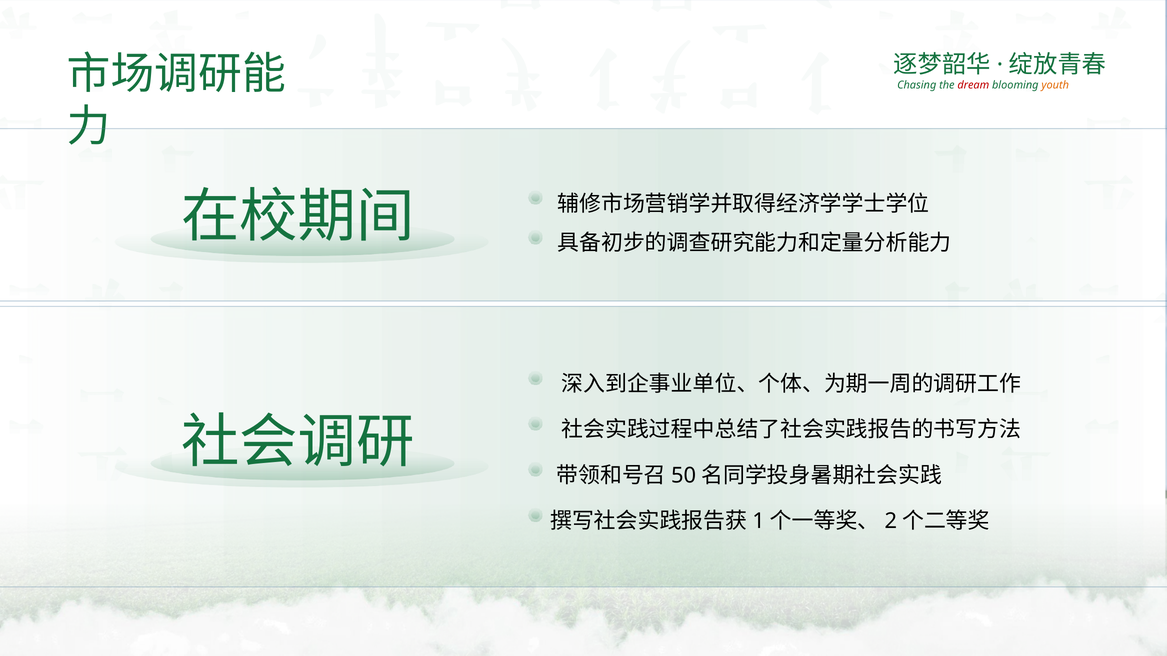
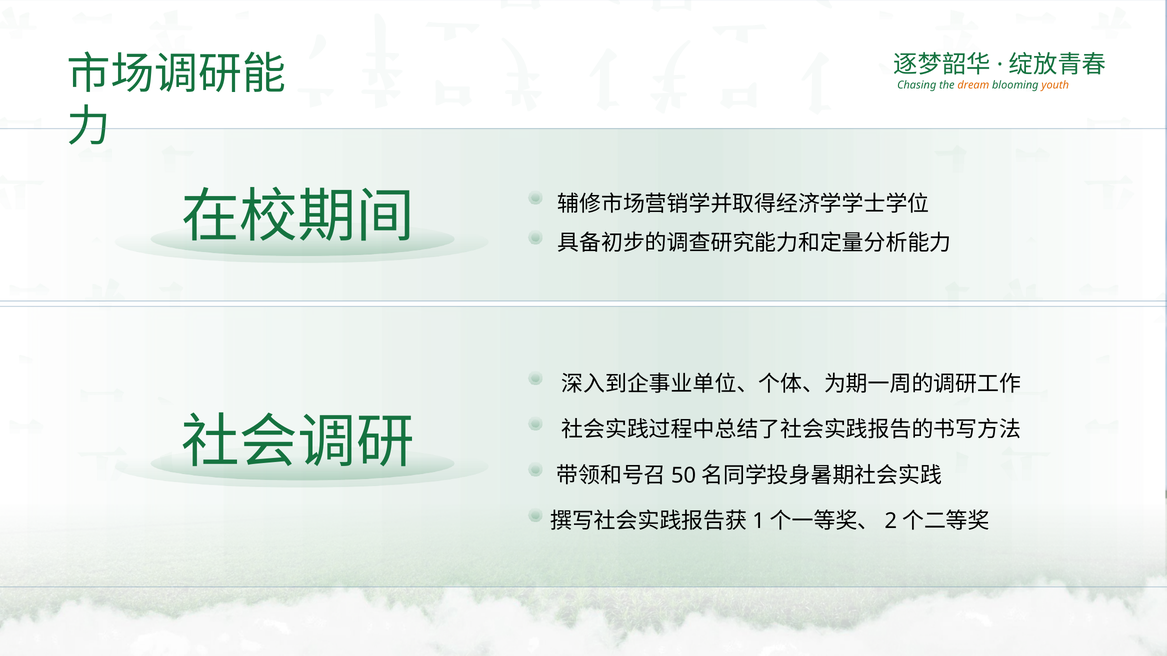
dream colour: red -> orange (973, 85)
